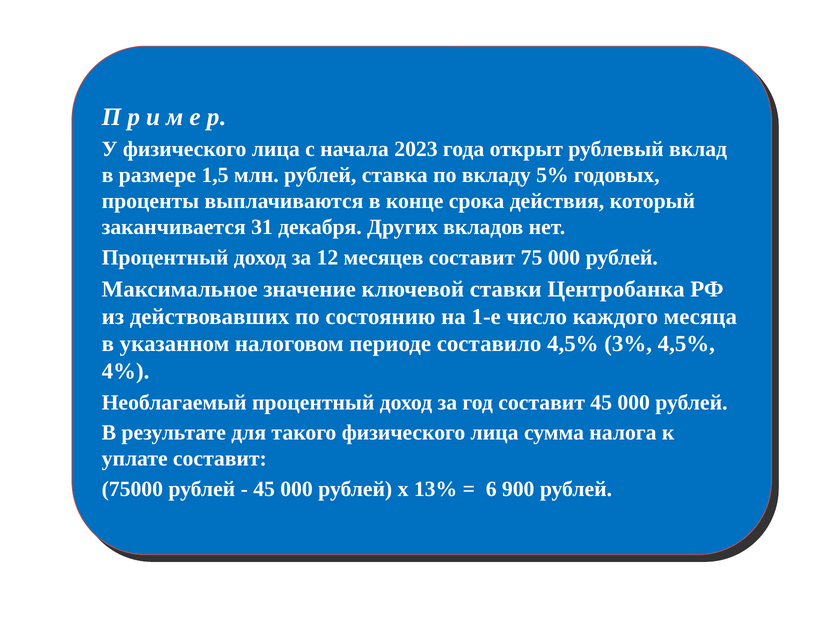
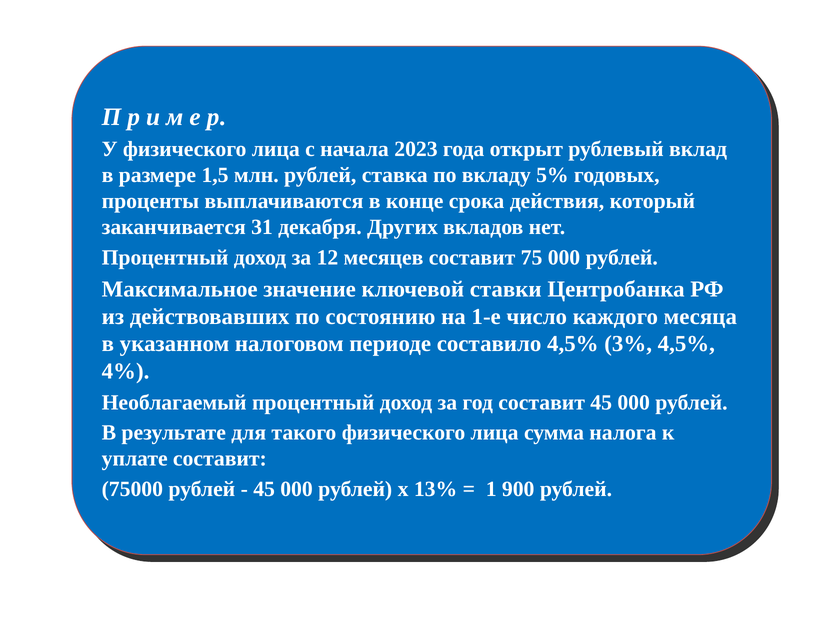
6: 6 -> 1 (491, 489)
